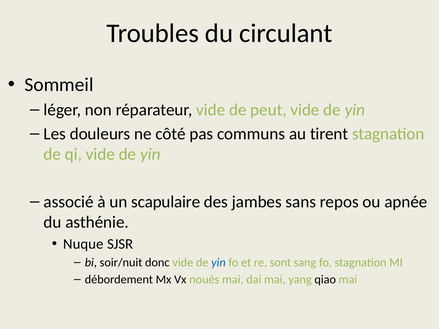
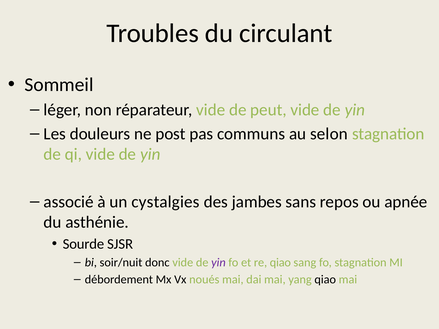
côté: côté -> post (171, 134)
tirent: tirent -> selon (329, 134)
scapulaire: scapulaire -> cystalgies (166, 202)
Nuque: Nuque -> Sourde (83, 244)
yin colour: blue -> purple (218, 263)
re sont: sont -> qiao (280, 263)
